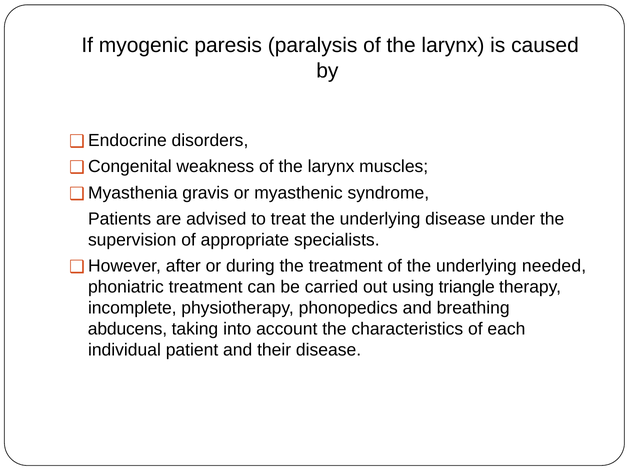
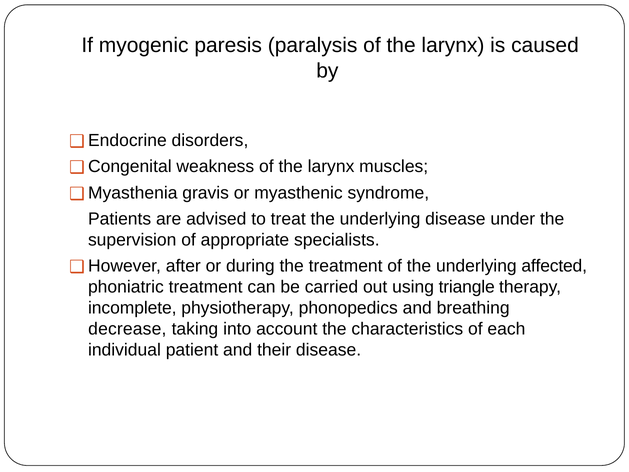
needed: needed -> affected (554, 266)
abducens: abducens -> decrease (127, 329)
